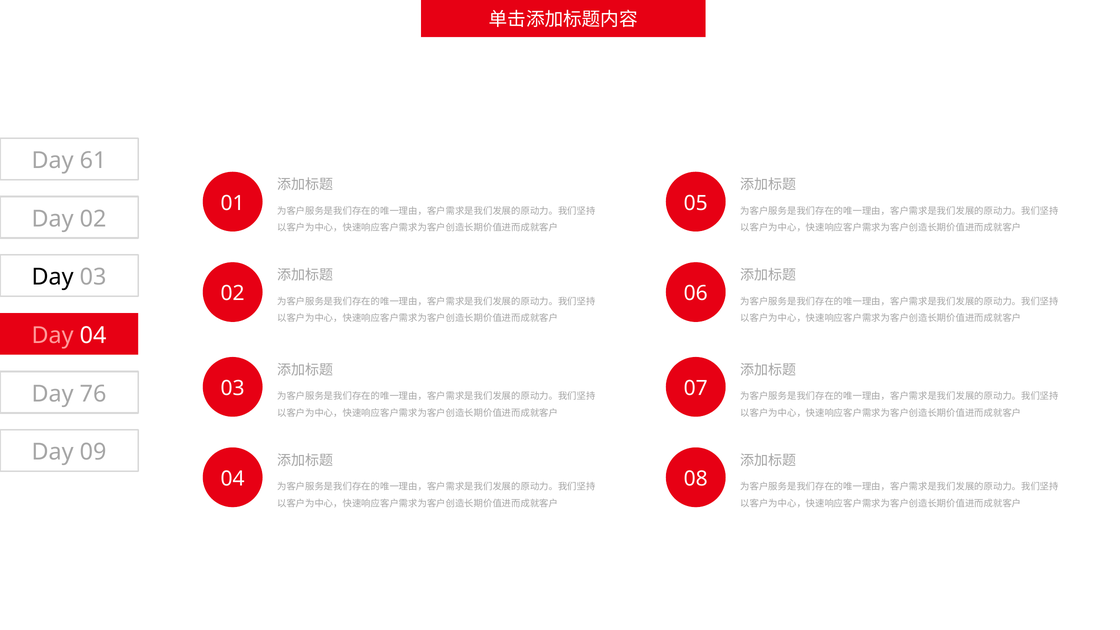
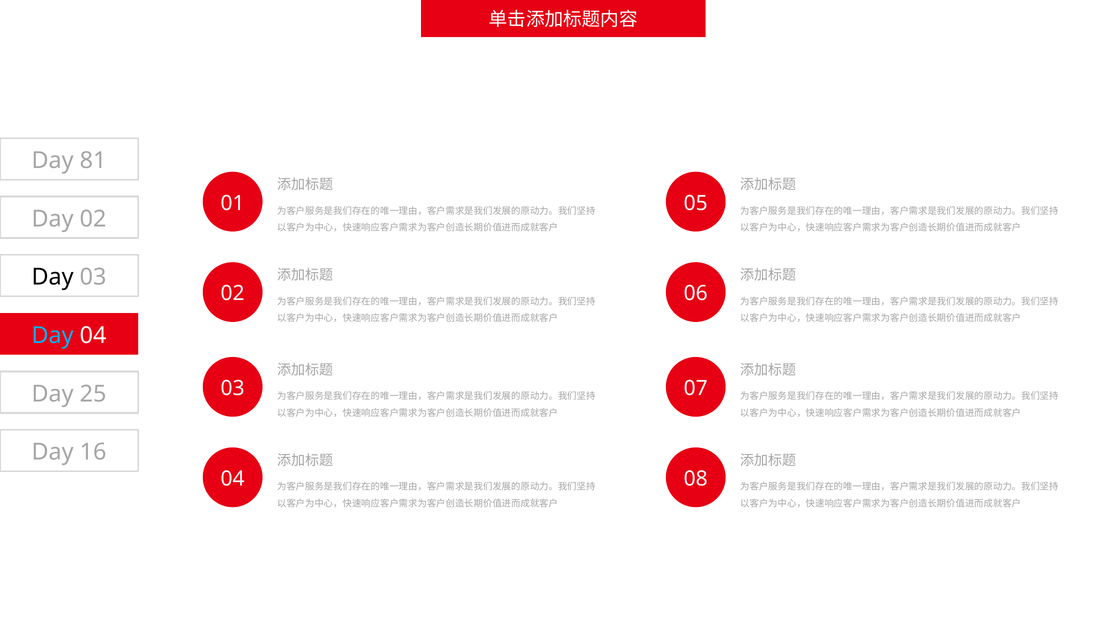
61: 61 -> 81 (93, 161)
Day colour: pink -> light blue (53, 336)
76: 76 -> 25 (93, 394)
09: 09 -> 16 (93, 452)
